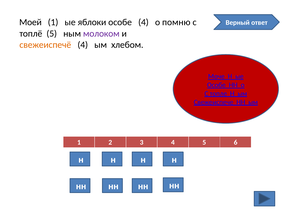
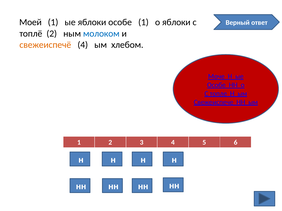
особе 4: 4 -> 1 (143, 22)
о помню: помню -> яблоки (176, 22)
топлё 5: 5 -> 2 (52, 34)
молоком colour: purple -> blue (101, 34)
